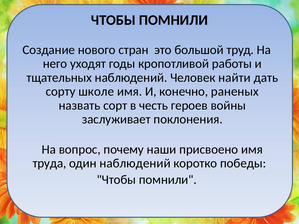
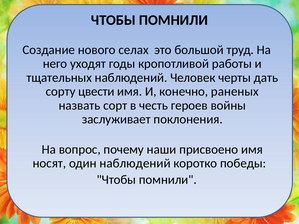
стран: стран -> селах (134, 50)
найти: найти -> черты (235, 78)
школе: школе -> цвести (96, 92)
труда: труда -> носят (49, 164)
